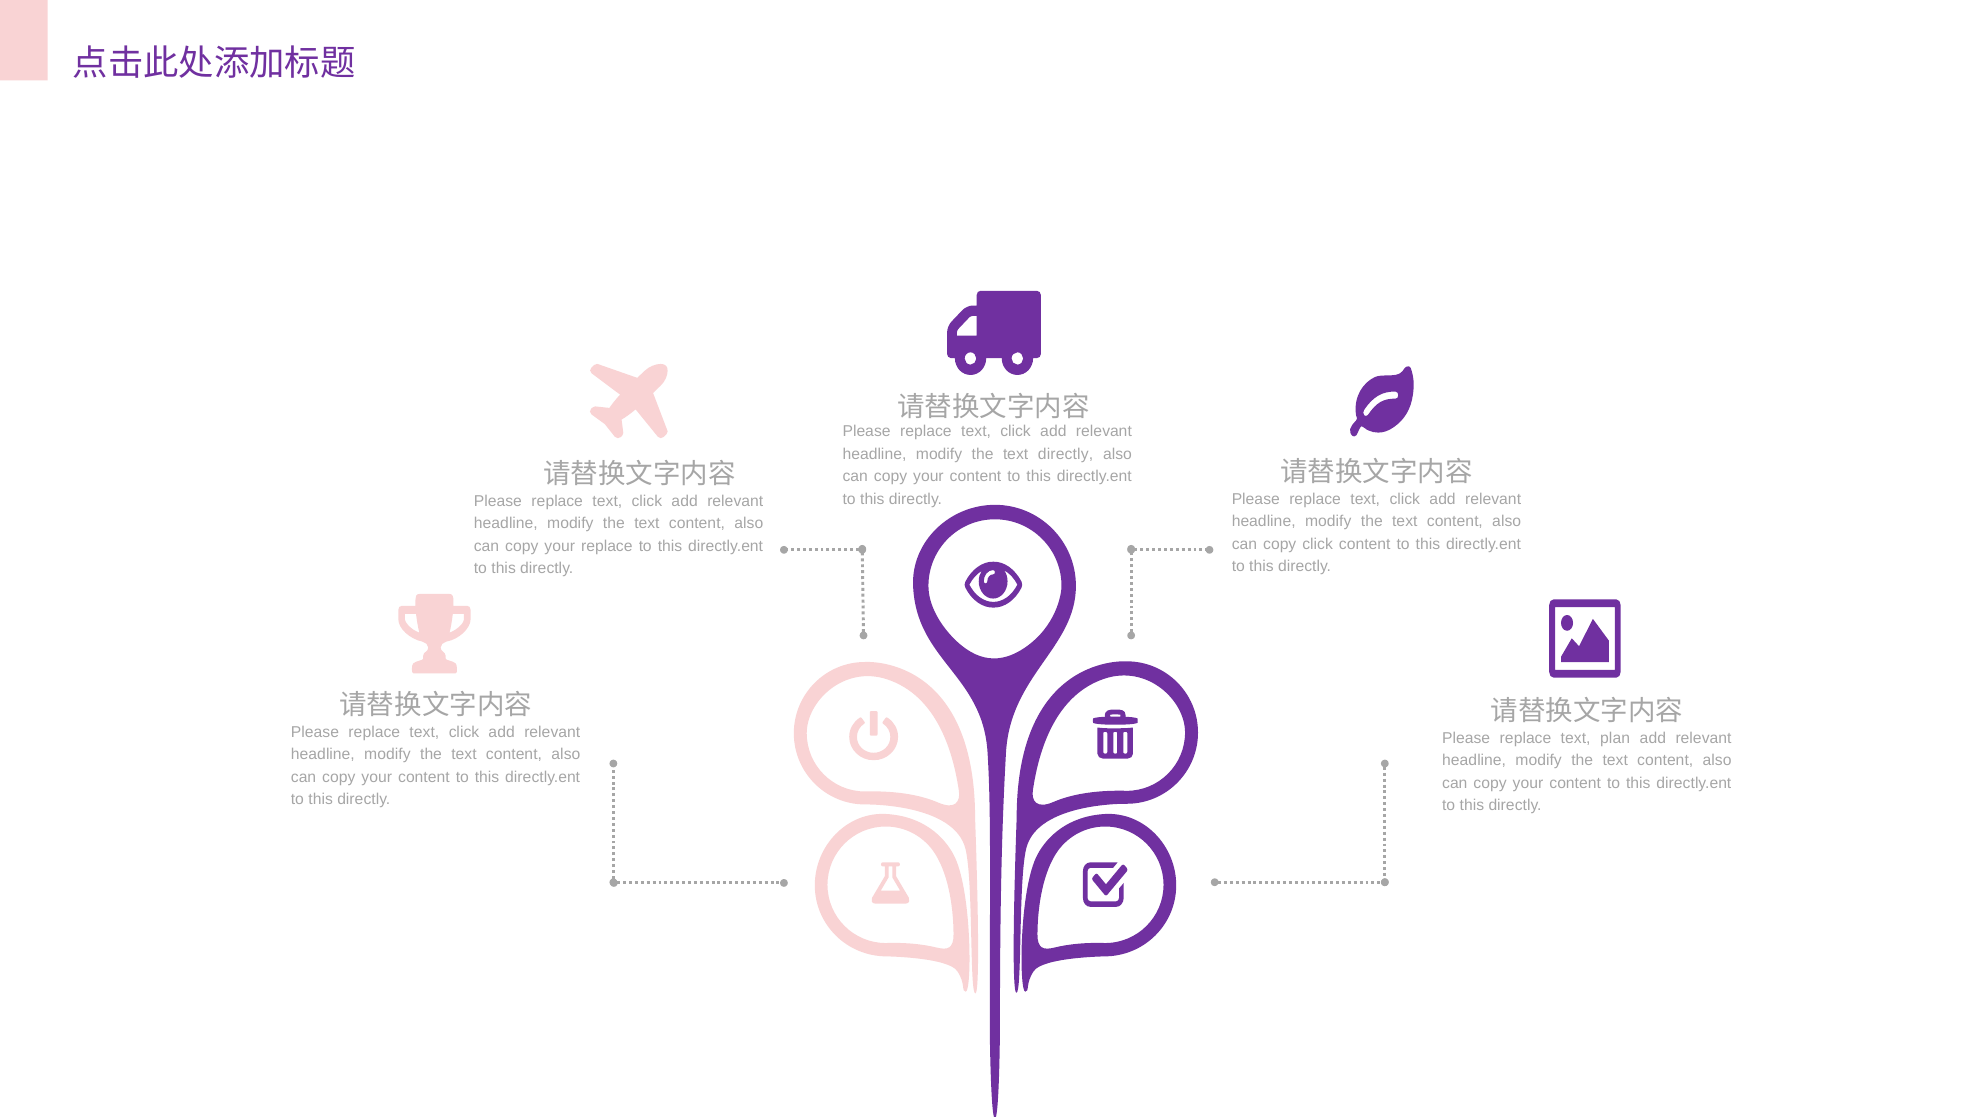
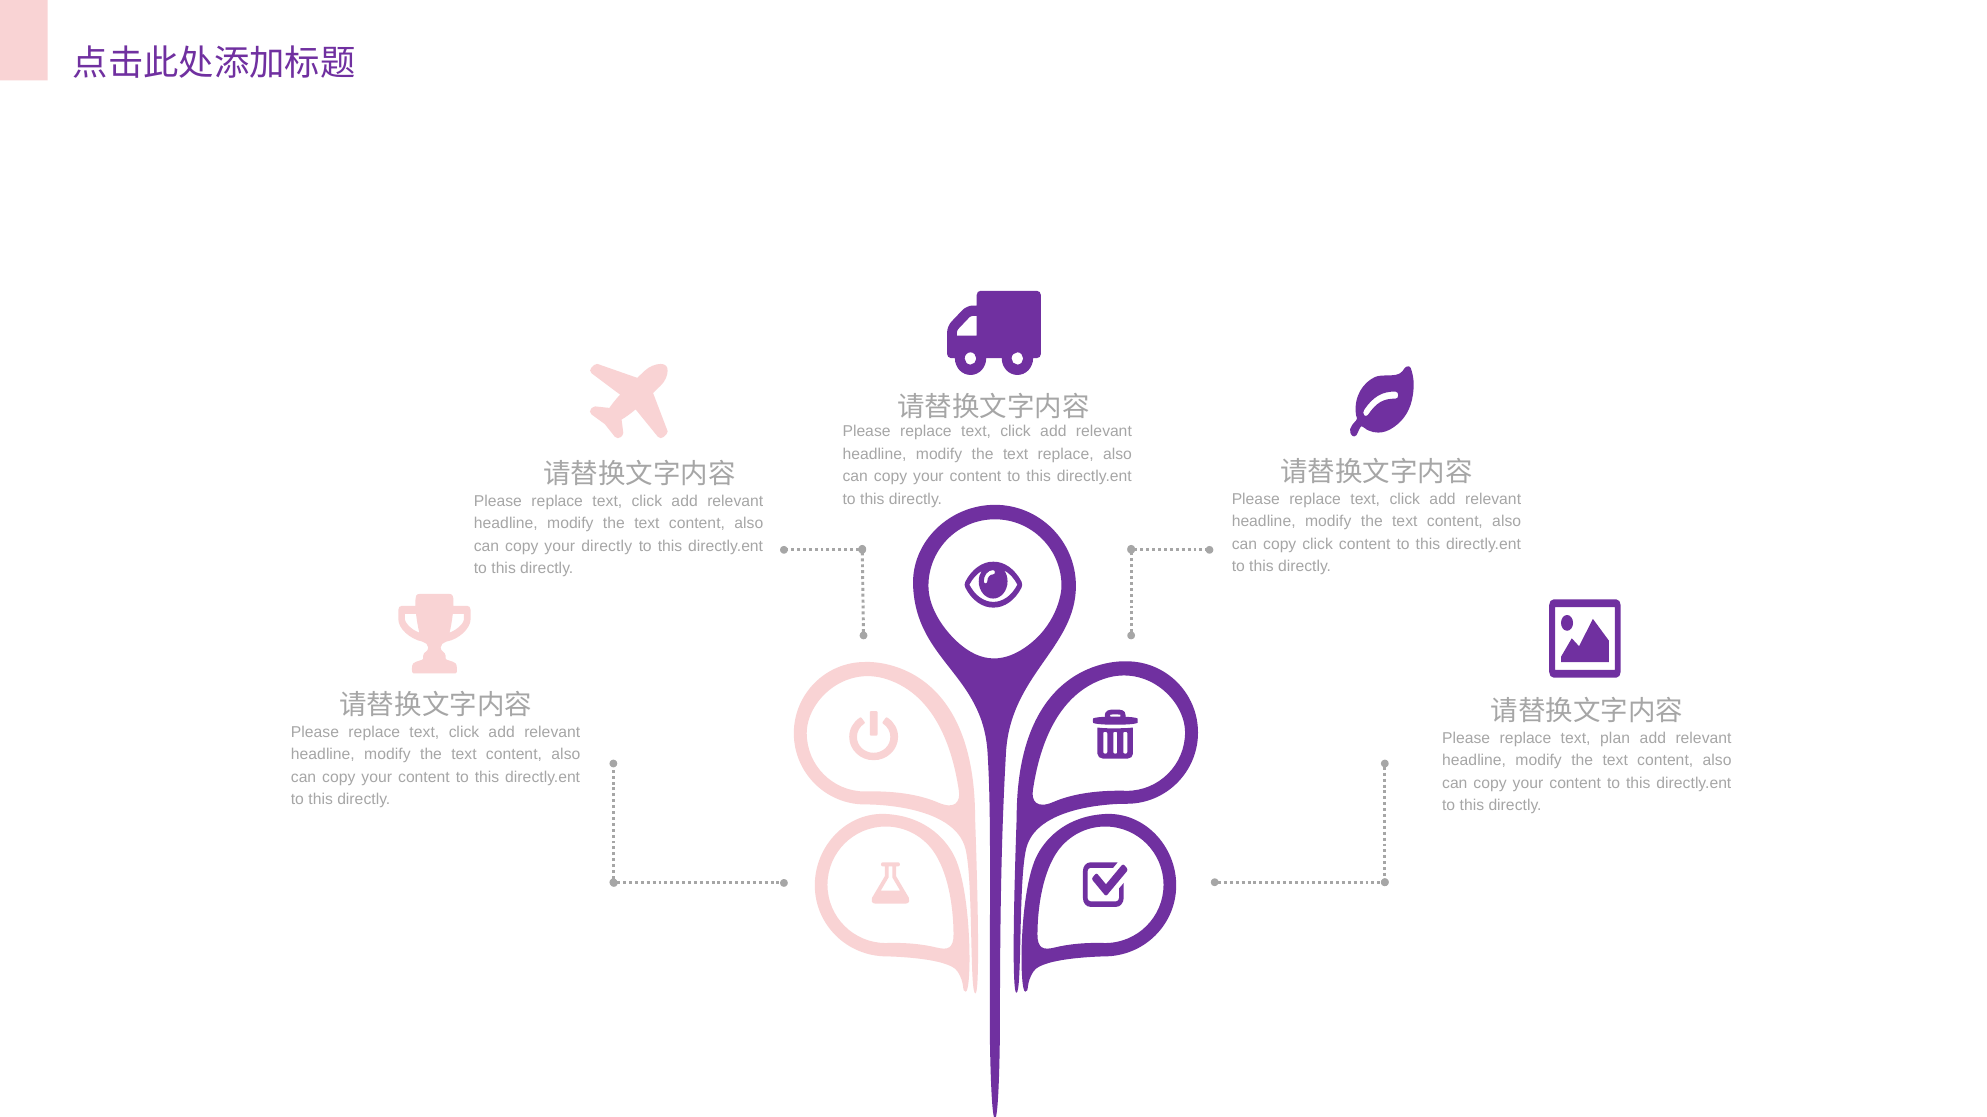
text directly: directly -> replace (1066, 454)
your replace: replace -> directly (607, 546)
